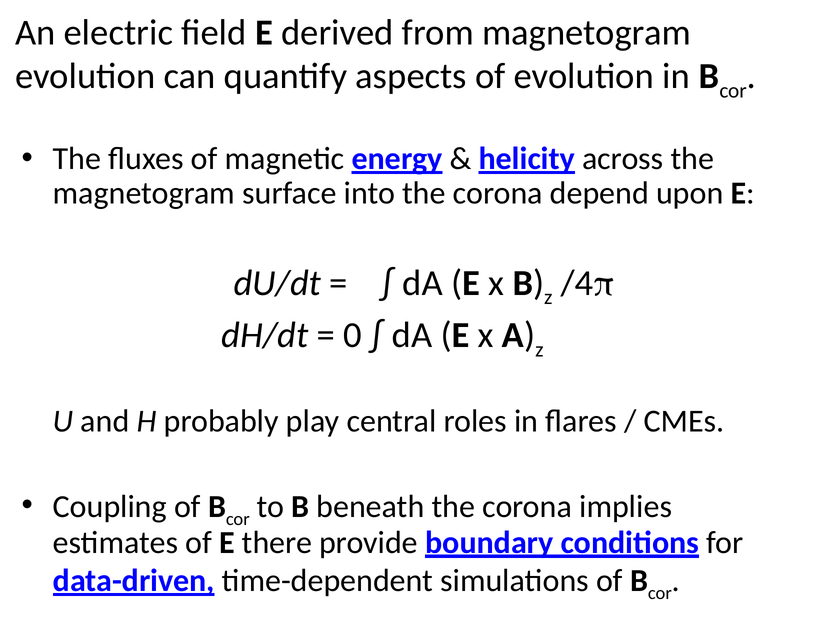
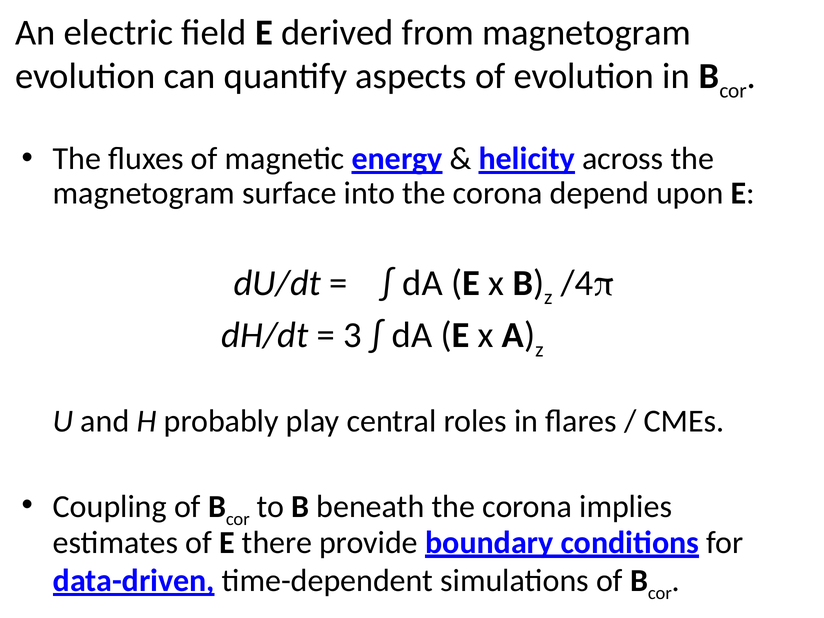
0: 0 -> 3 (352, 335)
